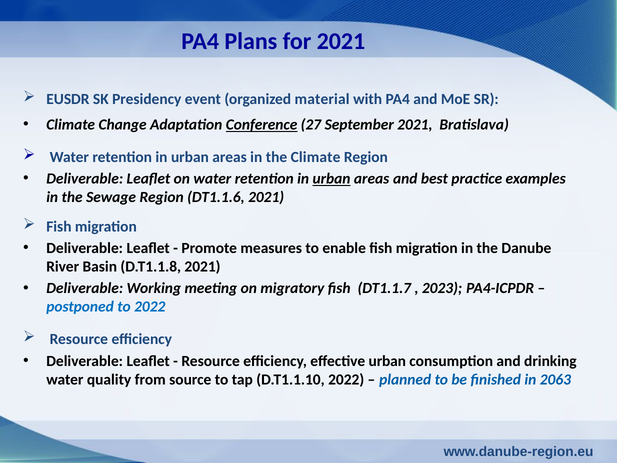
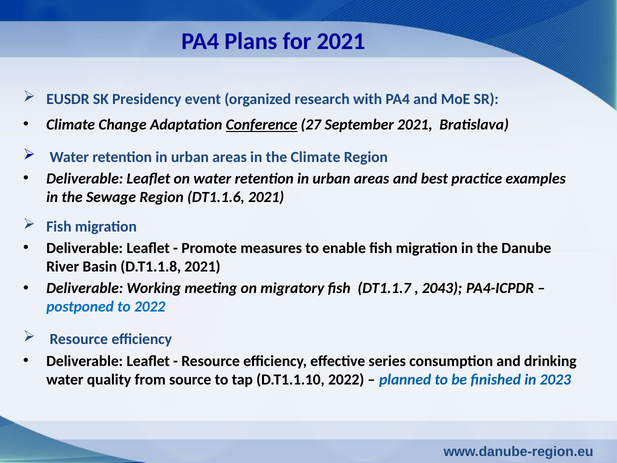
material: material -> research (322, 99)
urban underline: present -> none (332, 179)
2023: 2023 -> 2043 (442, 288)
effective urban: urban -> series (387, 361)
2063: 2063 -> 2023 (555, 379)
